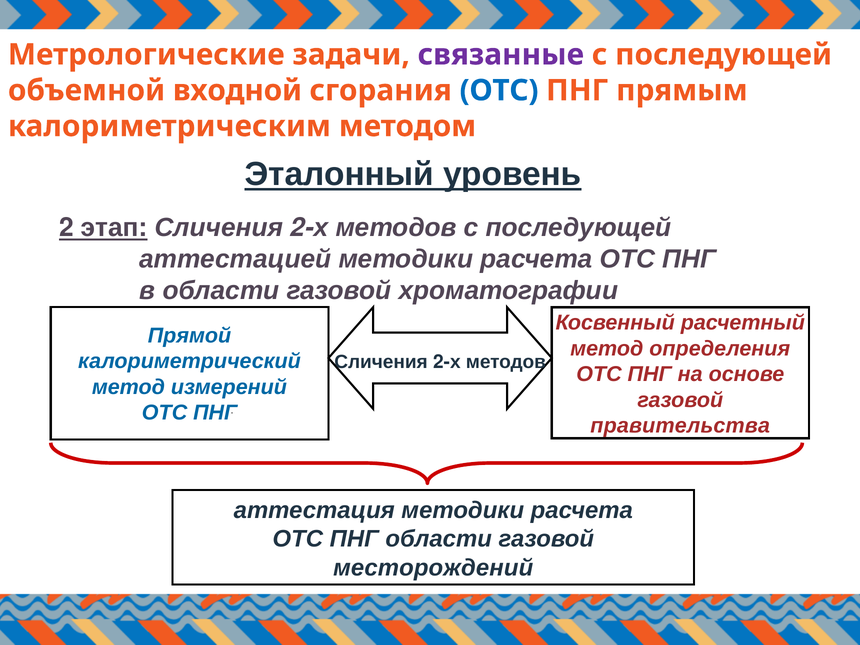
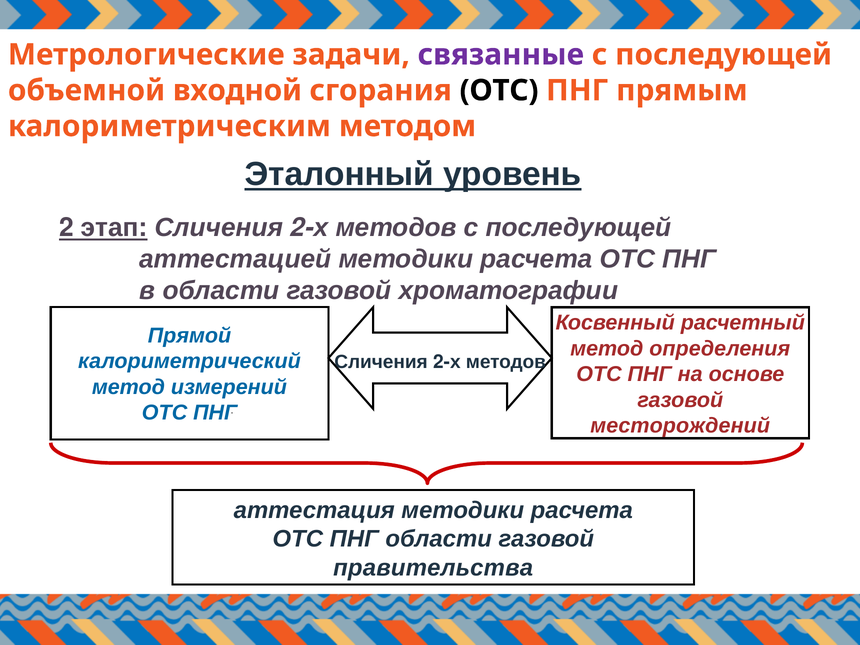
ОТС colour: blue -> black (499, 90)
правительства: правительства -> месторождений (680, 426)
месторождений: месторождений -> правительства (433, 568)
